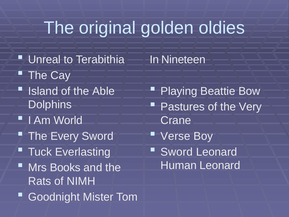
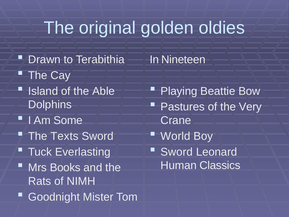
Unreal: Unreal -> Drawn (44, 60)
World: World -> Some (68, 120)
Every: Every -> Texts (65, 136)
Verse: Verse -> World (175, 136)
Human Leonard: Leonard -> Classics (220, 165)
